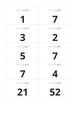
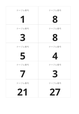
1 7: 7 -> 8 (55, 20)
3 2: 2 -> 8 (55, 38)
5 7: 7 -> 4 (55, 56)
7 4: 4 -> 3 (55, 74)
52: 52 -> 27 (55, 92)
